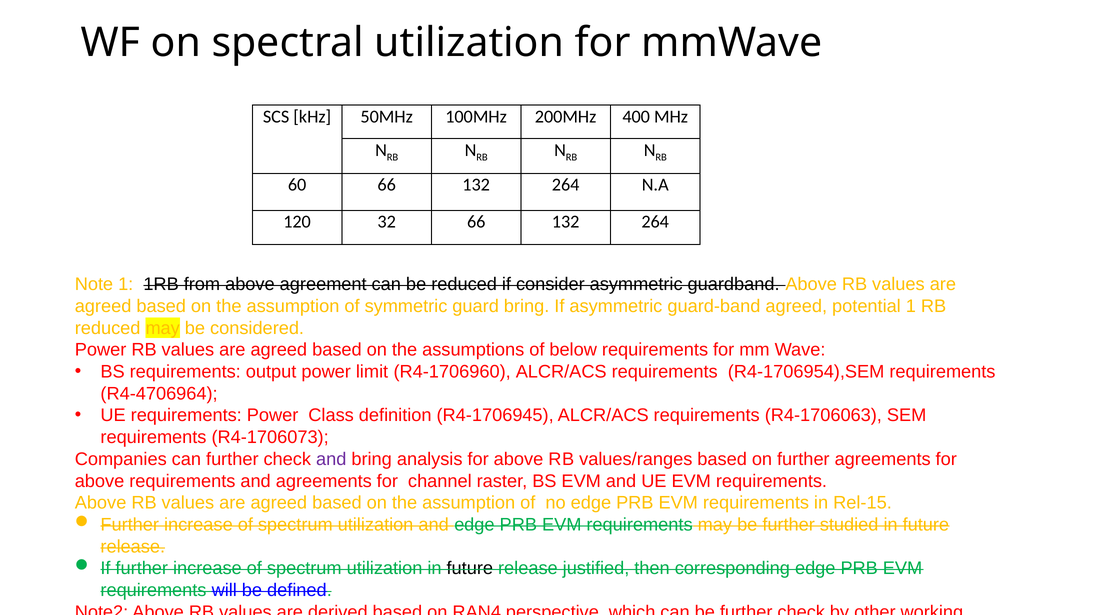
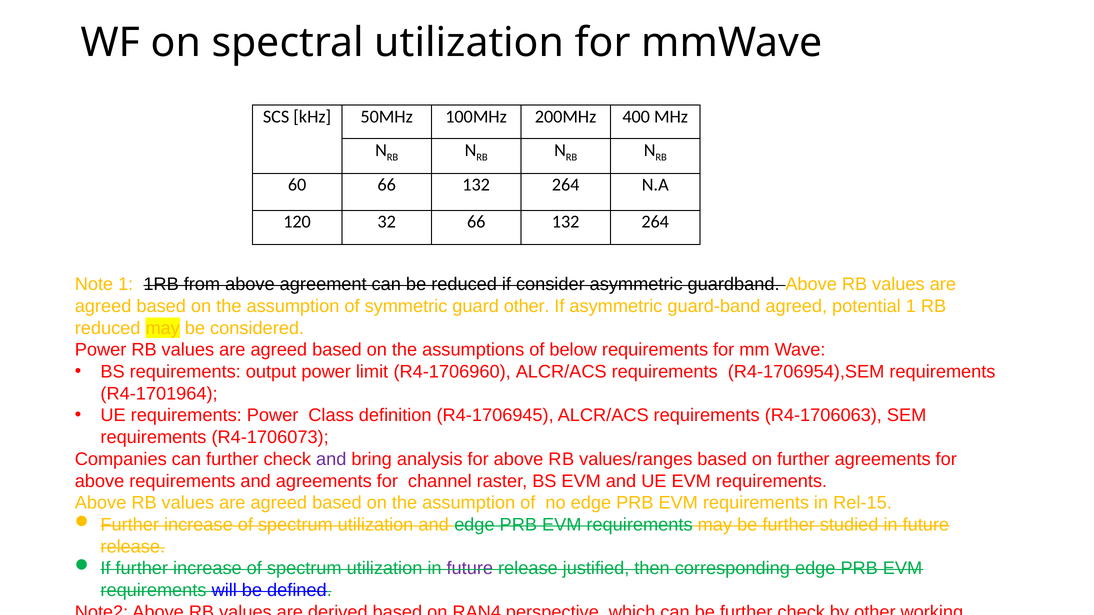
guard bring: bring -> other (527, 306)
R4-4706964: R4-4706964 -> R4-1701964 (159, 394)
future colour: black -> purple (470, 569)
